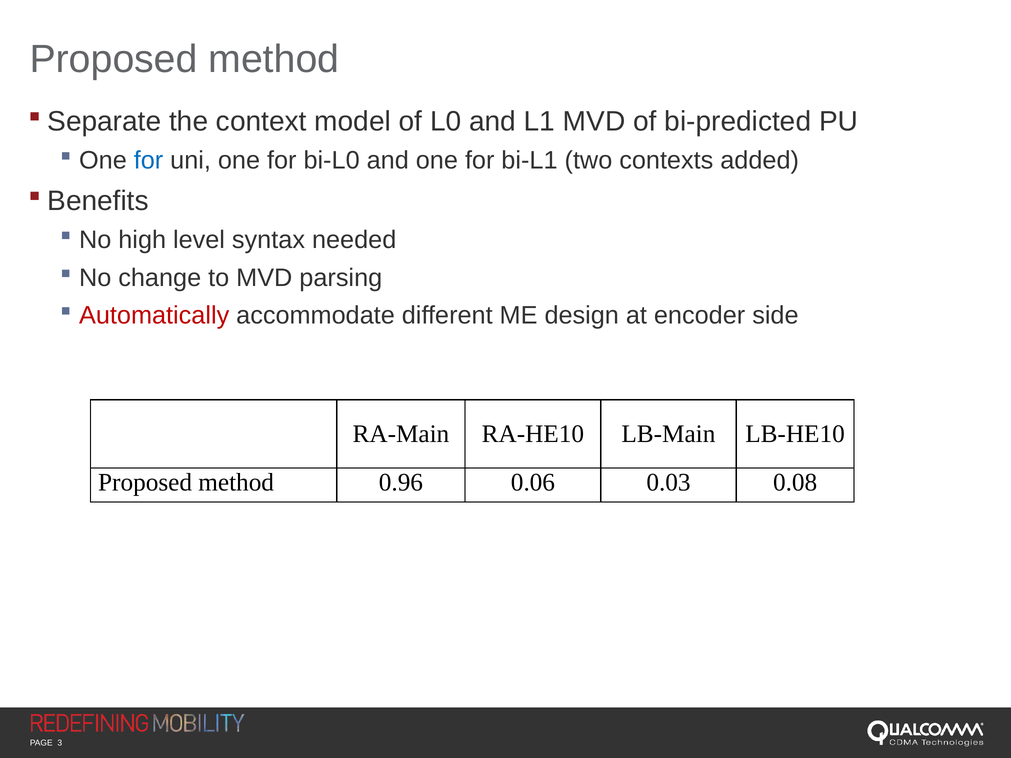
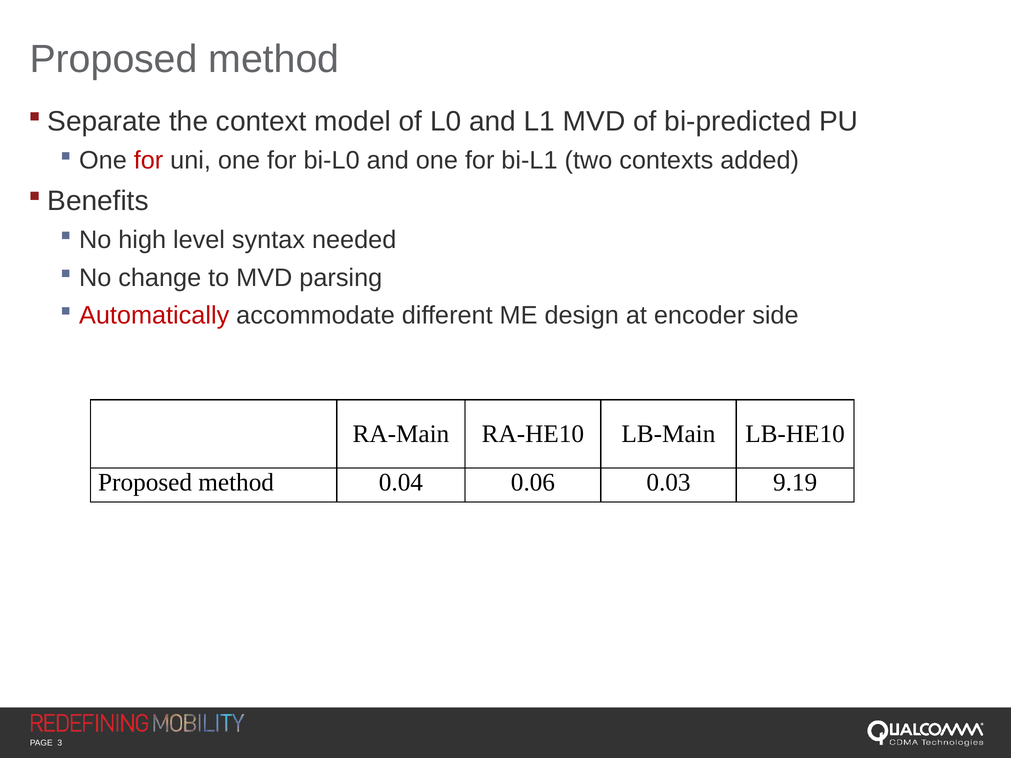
for colour: blue -> red (149, 161)
0.96: 0.96 -> 0.04 (401, 482)
0.08: 0.08 -> 9.19 (795, 482)
